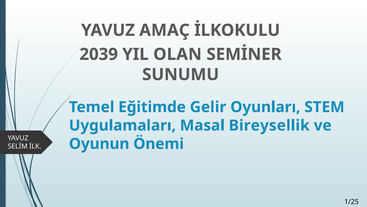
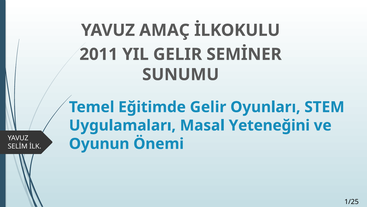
2039: 2039 -> 2011 (99, 54)
YIL OLAN: OLAN -> GELIR (178, 54)
Bireysellik: Bireysellik -> Yeteneğini (269, 125)
